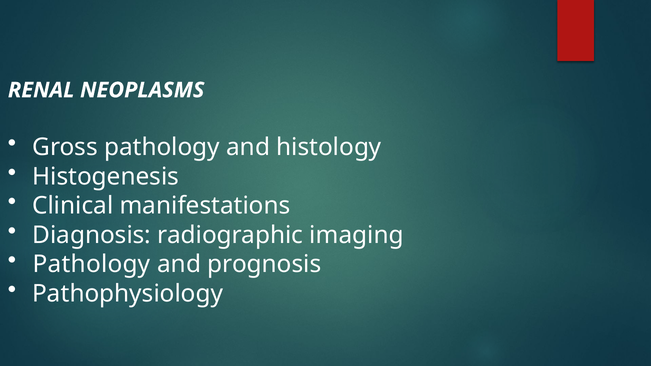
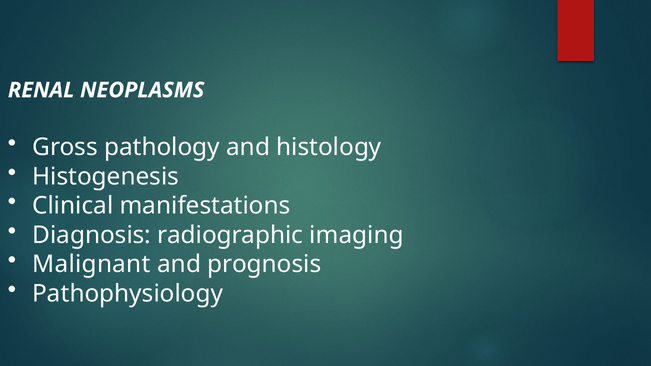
Pathology: Pathology -> Malignant (91, 265)
